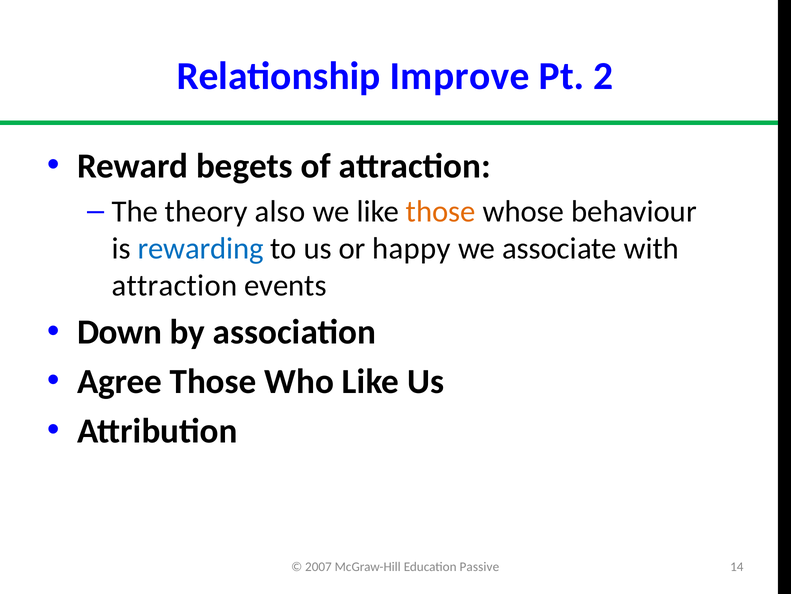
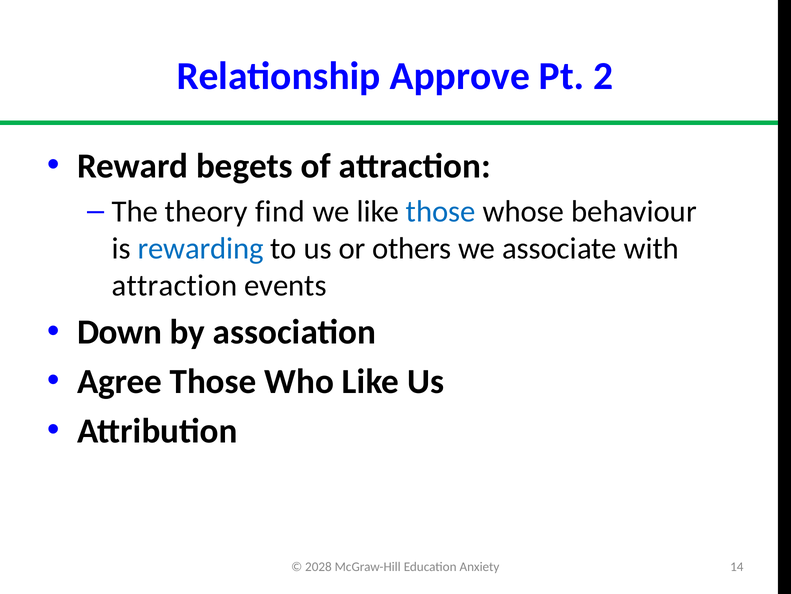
Improve: Improve -> Approve (460, 76)
also: also -> find (280, 211)
those colour: orange -> blue (441, 211)
happy: happy -> others (412, 248)
2007: 2007 -> 2028 (318, 566)
Passive: Passive -> Anxiety (479, 566)
